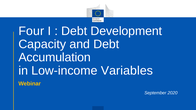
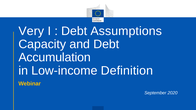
Four: Four -> Very (31, 31)
Development: Development -> Assumptions (126, 31)
Variables: Variables -> Definition (127, 71)
